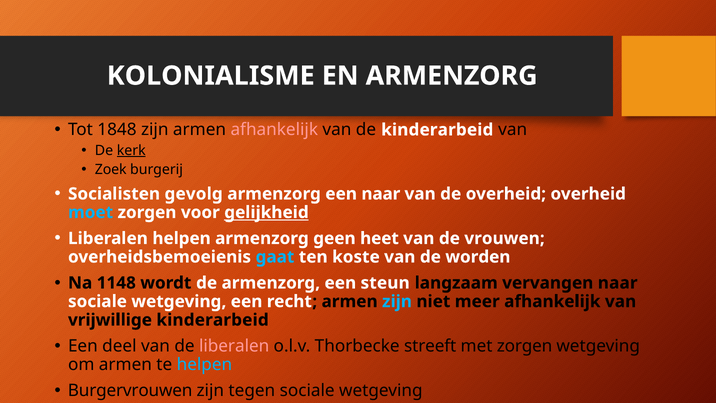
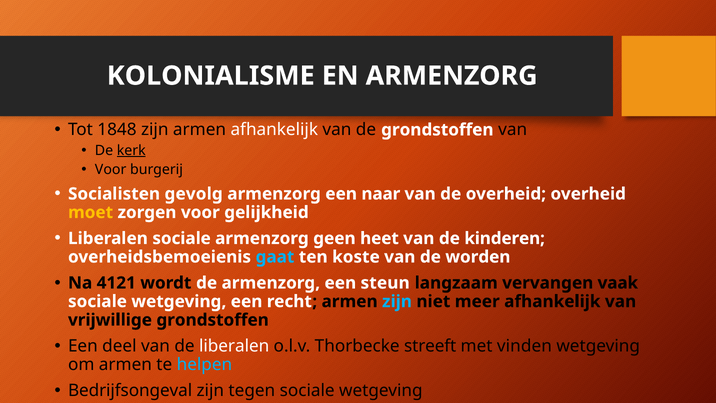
afhankelijk colour: pink -> white (274, 130)
de kinderarbeid: kinderarbeid -> grondstoffen (437, 130)
Zoek: Zoek -> Voor (111, 169)
moet colour: light blue -> yellow (91, 212)
gelijkheid underline: present -> none (266, 212)
Liberalen helpen: helpen -> sociale (182, 238)
vrouwen: vrouwen -> kinderen (505, 238)
1148: 1148 -> 4121 (116, 283)
vervangen naar: naar -> vaak (618, 283)
vrijwillige kinderarbeid: kinderarbeid -> grondstoffen (213, 320)
liberalen colour: pink -> white (234, 346)
met zorgen: zorgen -> vinden (524, 346)
Burgervrouwen: Burgervrouwen -> Bedrijfsongeval (130, 390)
